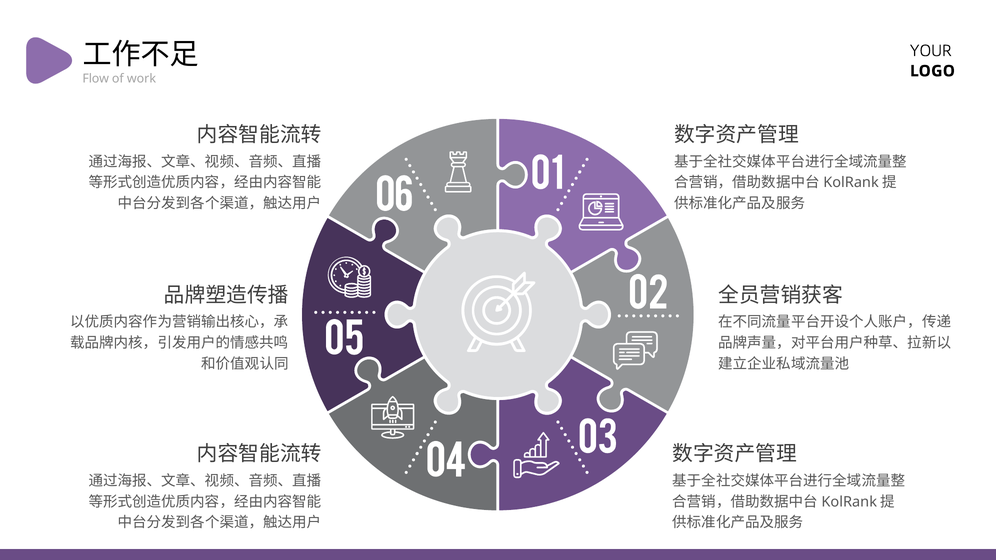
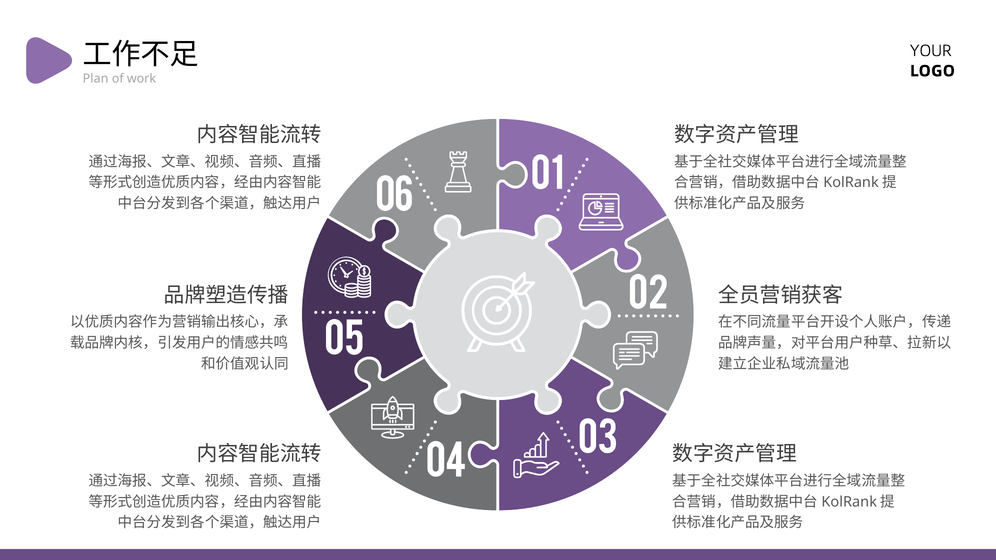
Flow: Flow -> Plan (96, 79)
